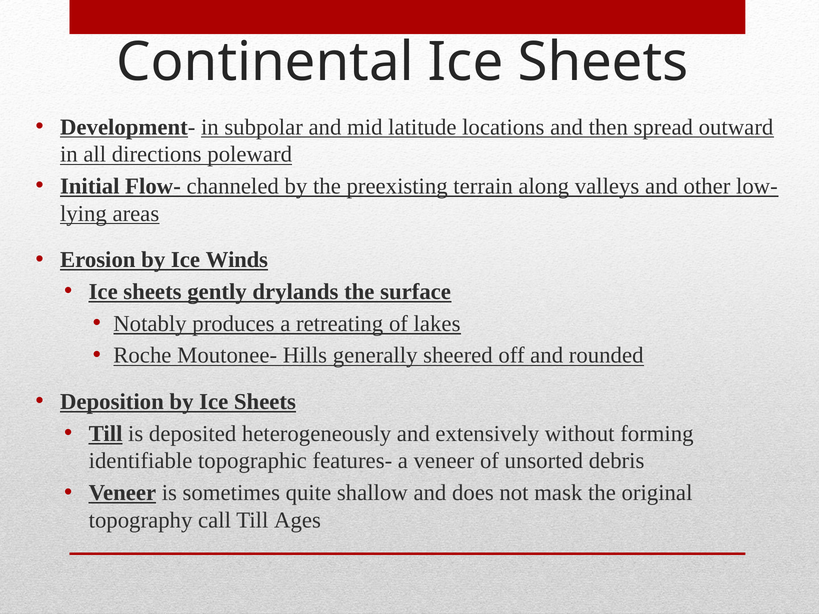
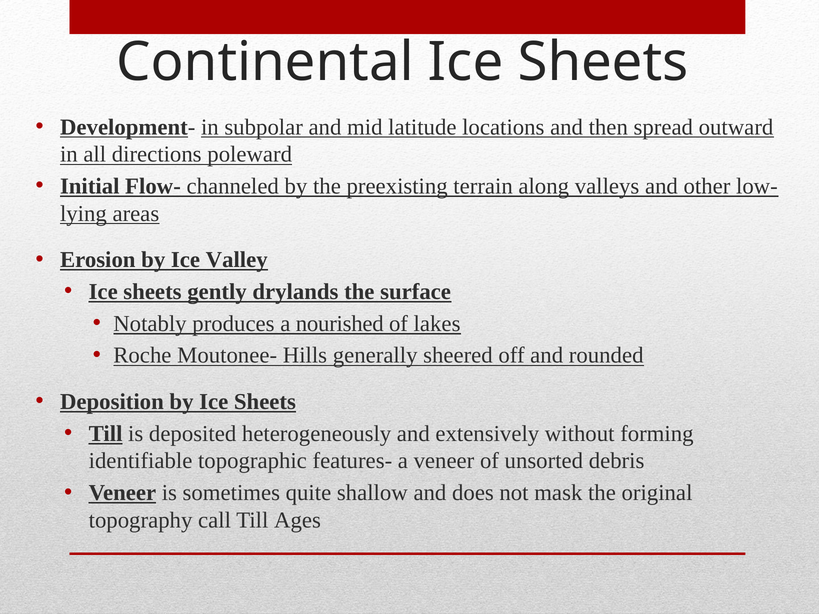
Winds: Winds -> Valley (237, 260)
retreating: retreating -> nourished (340, 324)
